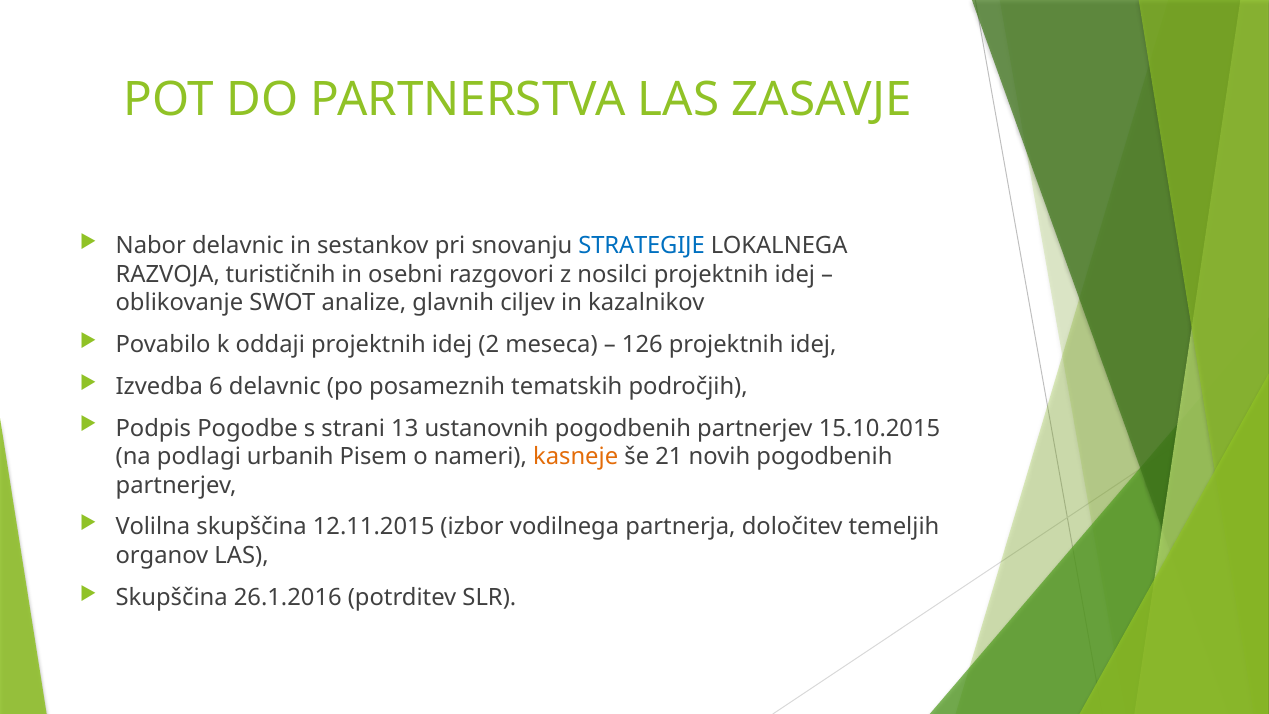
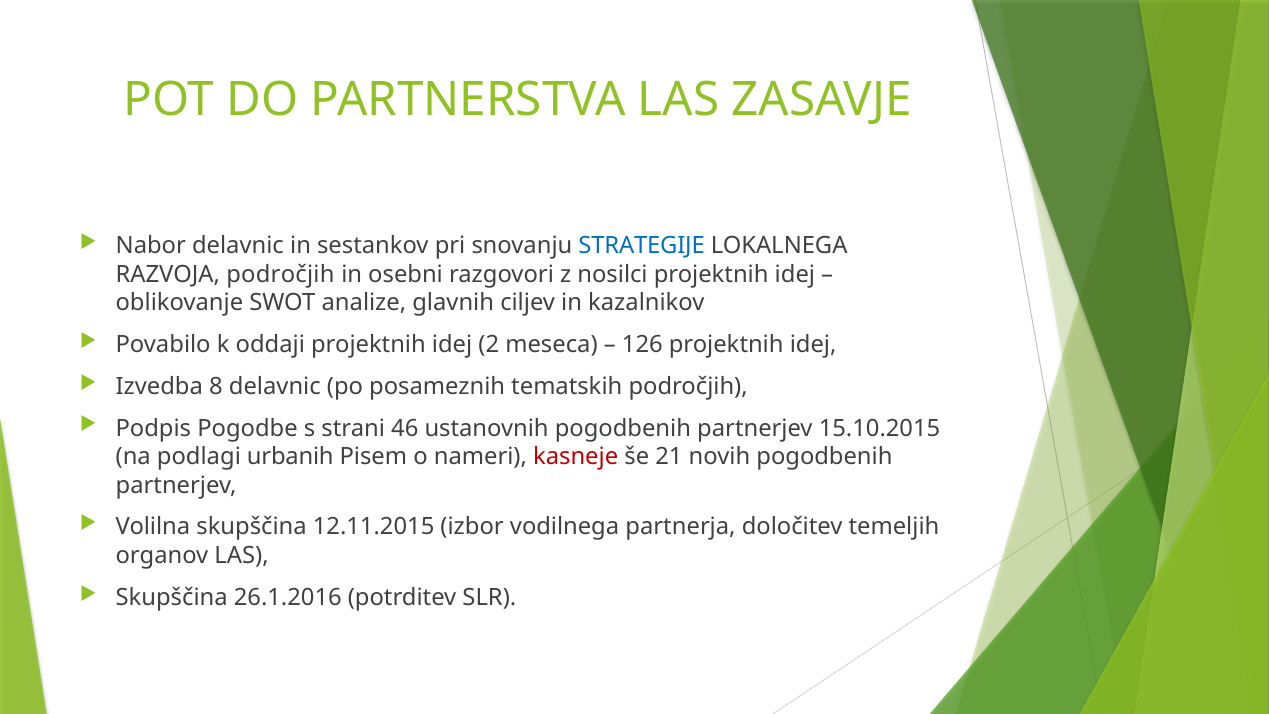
RAZVOJA turističnih: turističnih -> področjih (280, 274)
6: 6 -> 8 (216, 386)
13: 13 -> 46 (405, 428)
kasneje colour: orange -> red (576, 457)
